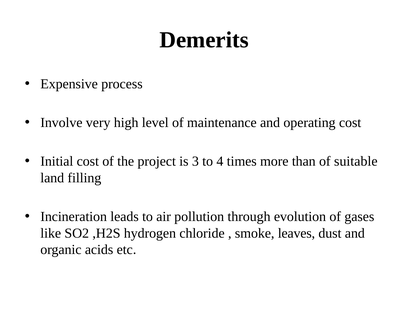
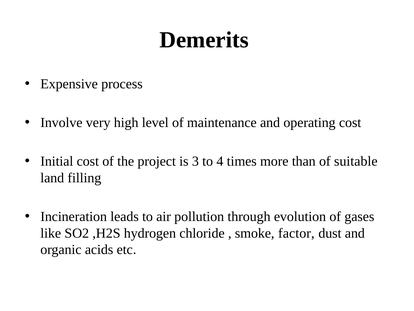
leaves: leaves -> factor (296, 233)
